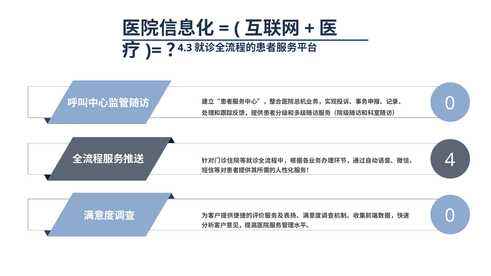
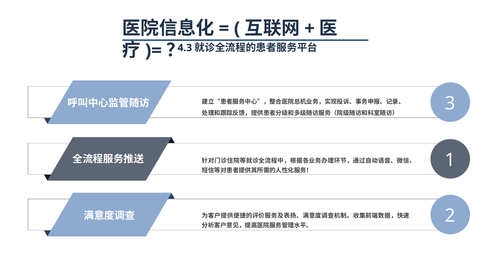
0: 0 -> 3 (450, 103)
4: 4 -> 1 (450, 160)
0: 0 -> 2 (450, 216)
